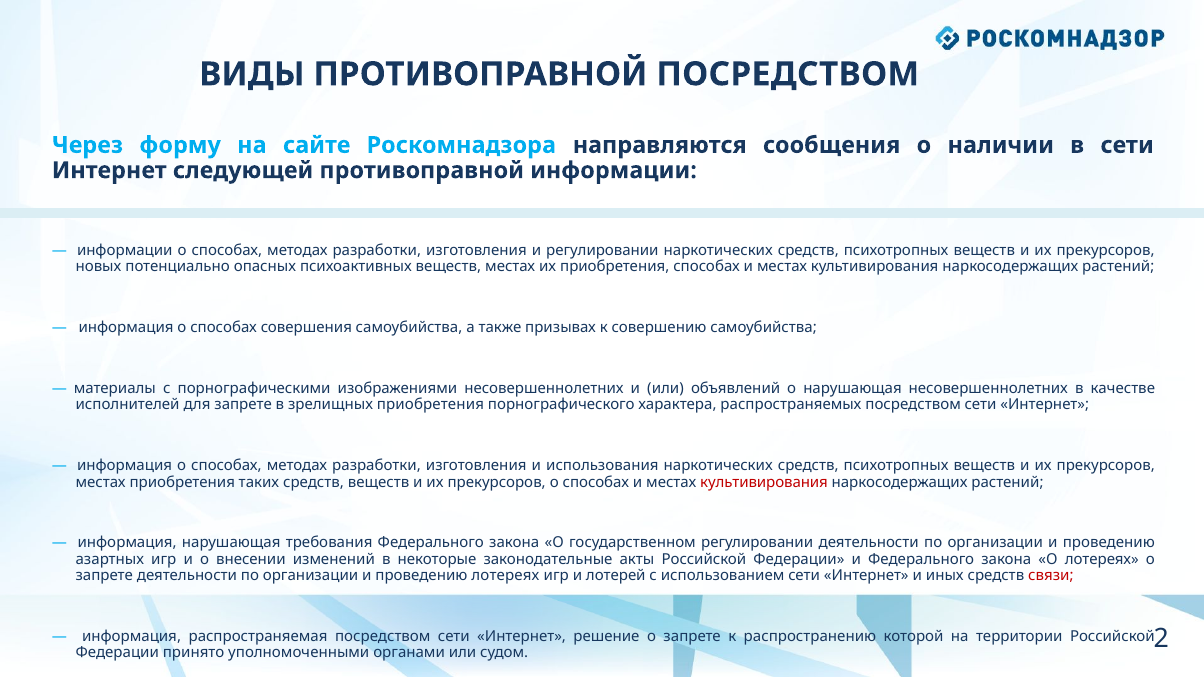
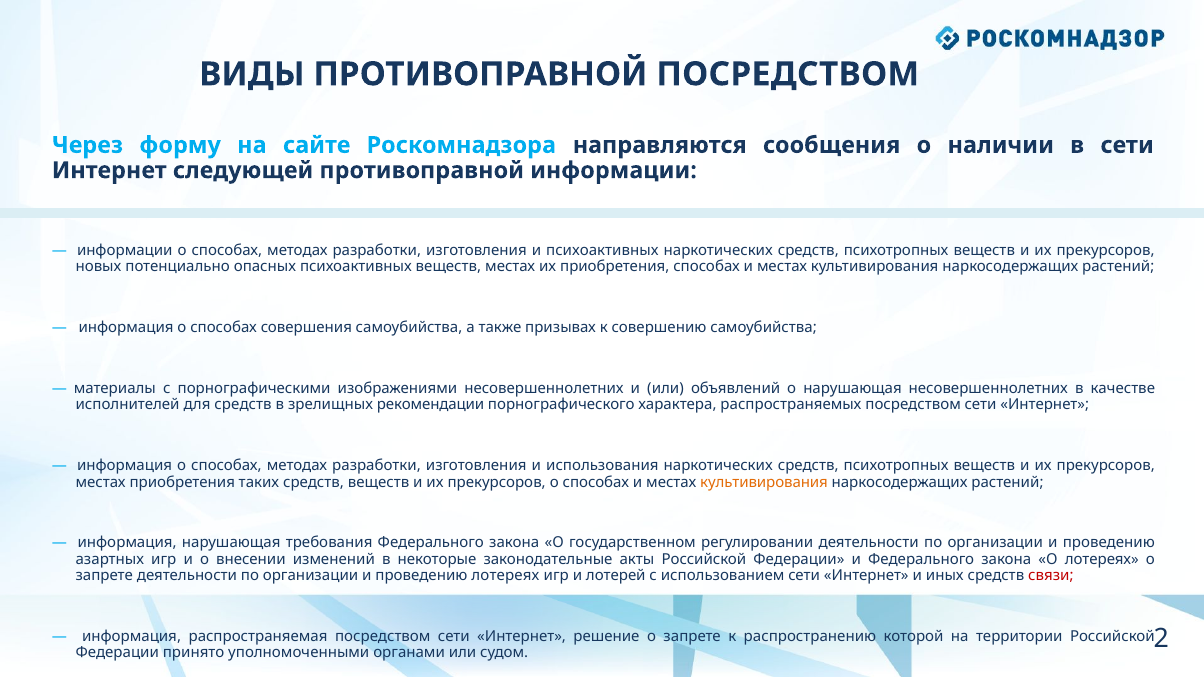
и регулировании: регулировании -> психоактивных (602, 251)
для запрете: запрете -> средств (243, 405)
зрелищных приобретения: приобретения -> рекомендации (431, 405)
культивирования colour: red -> orange (764, 482)
